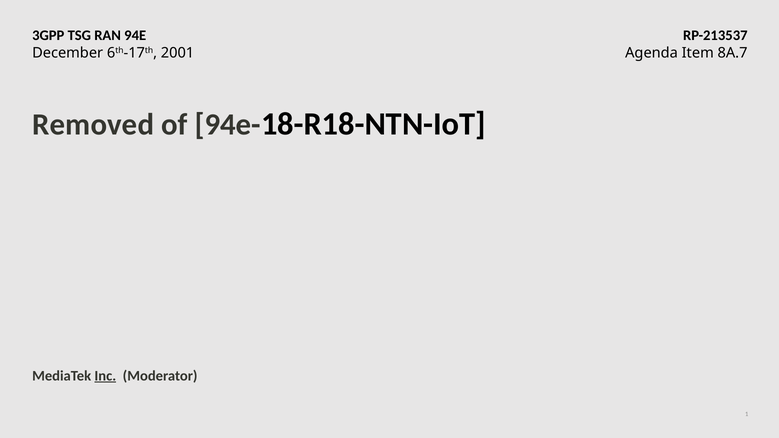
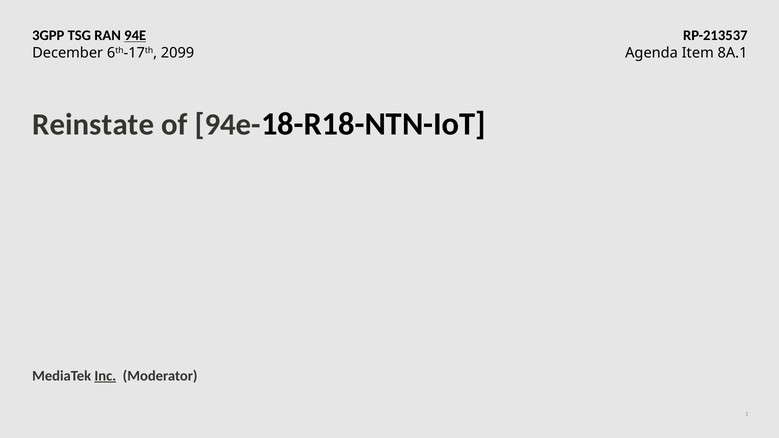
94E underline: none -> present (135, 35)
2001: 2001 -> 2099 (178, 53)
8A.7: 8A.7 -> 8A.1 (733, 53)
Removed: Removed -> Reinstate (93, 124)
